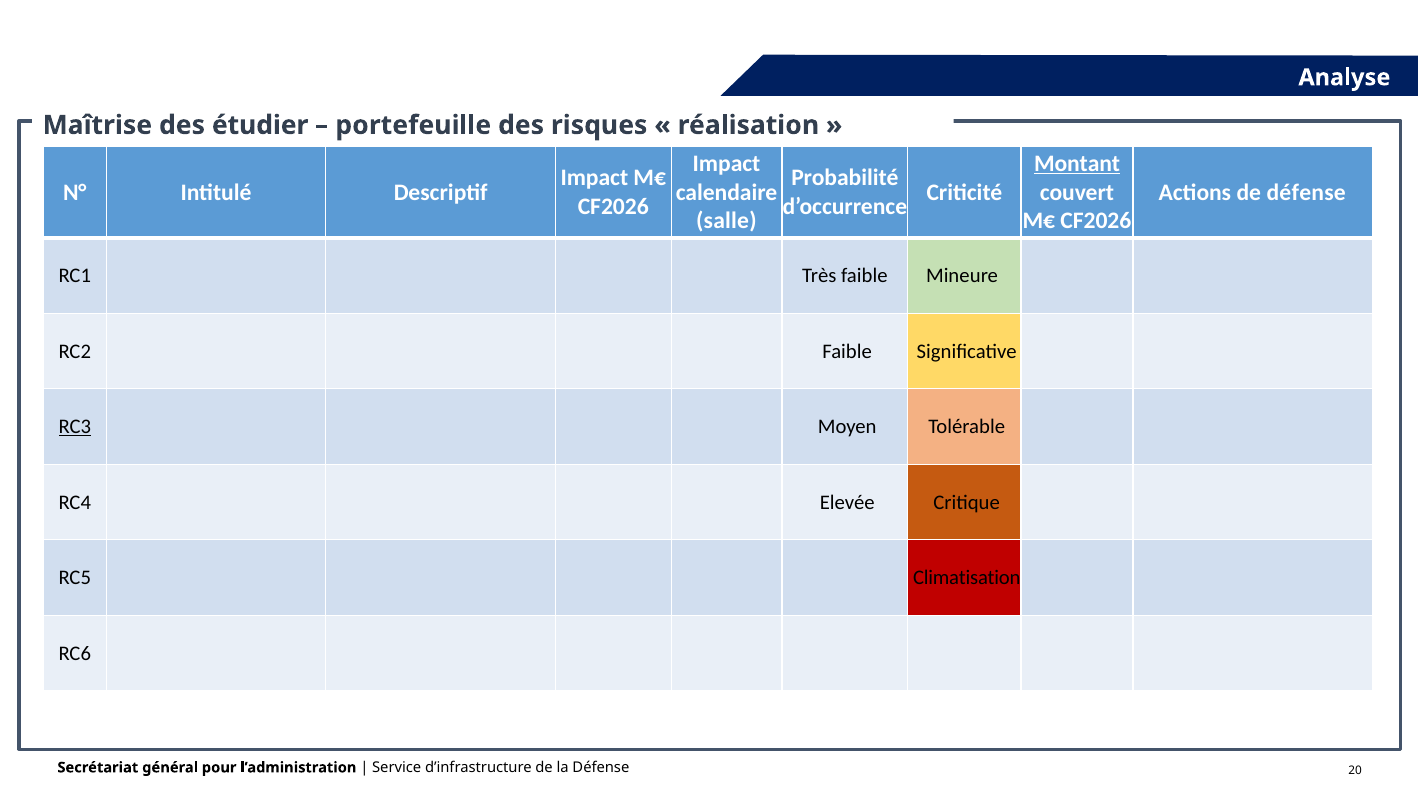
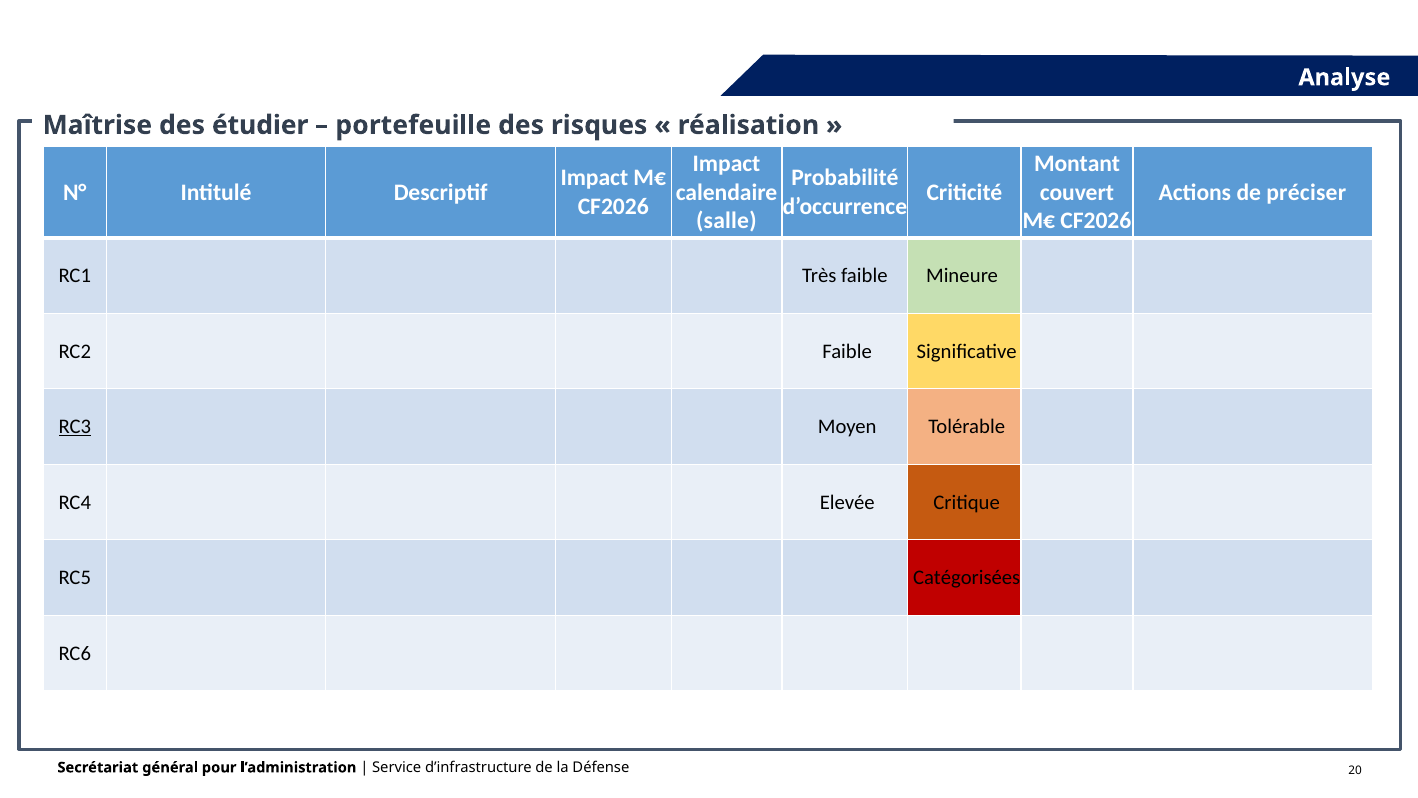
Montant underline: present -> none (1077, 163)
de défense: défense -> préciser (1306, 192)
Climatisation: Climatisation -> Catégorisées (967, 577)
